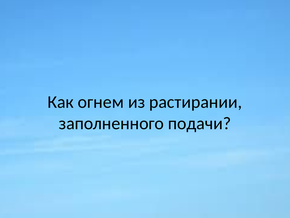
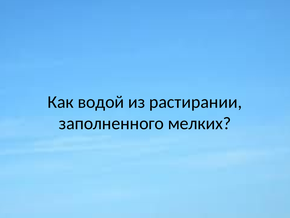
огнем: огнем -> водой (101, 102)
подачи: подачи -> мелких (199, 123)
